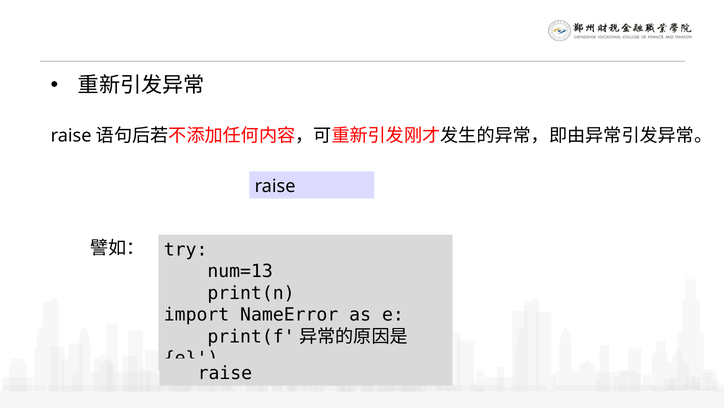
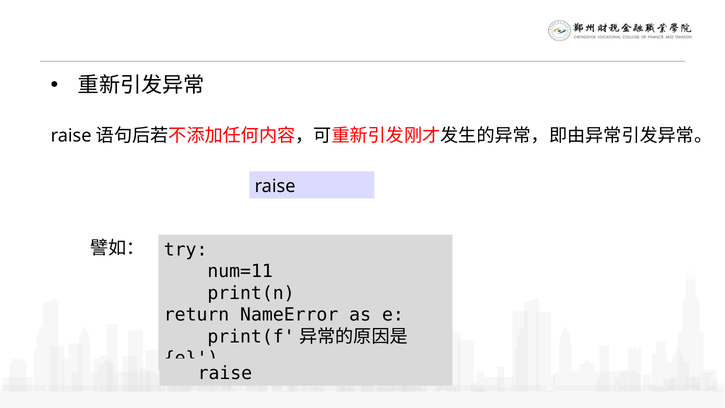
num=13: num=13 -> num=11 (240, 271)
import: import -> return (197, 315)
